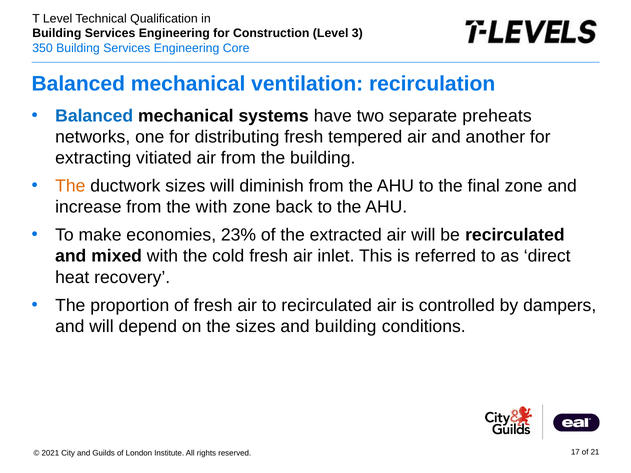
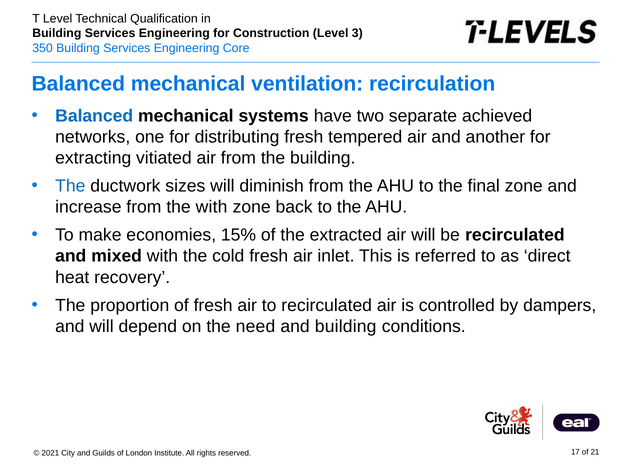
preheats: preheats -> achieved (497, 116)
The colour: orange -> blue (70, 186)
23%: 23% -> 15% (238, 235)
the sizes: sizes -> need (255, 326)
